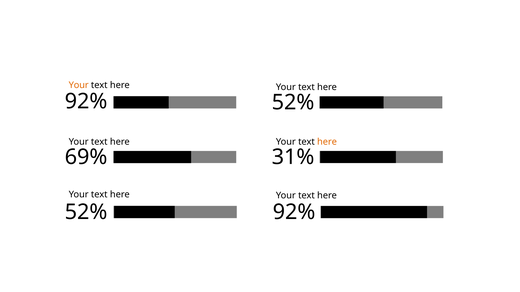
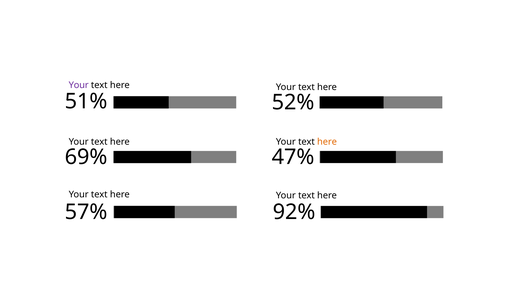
Your colour: orange -> purple (79, 85)
92%: 92% -> 51% (86, 102)
31%: 31% -> 47% (293, 157)
52%: 52% -> 57% (86, 212)
